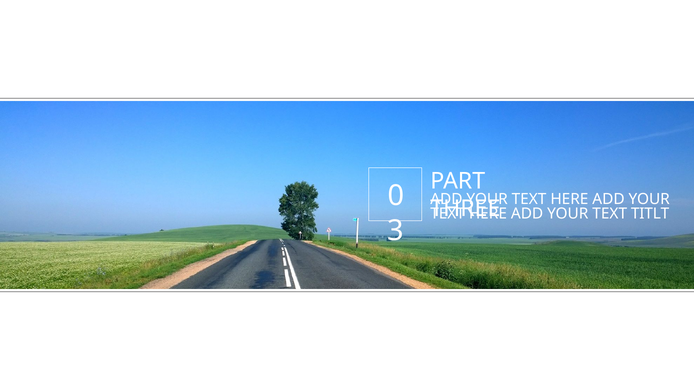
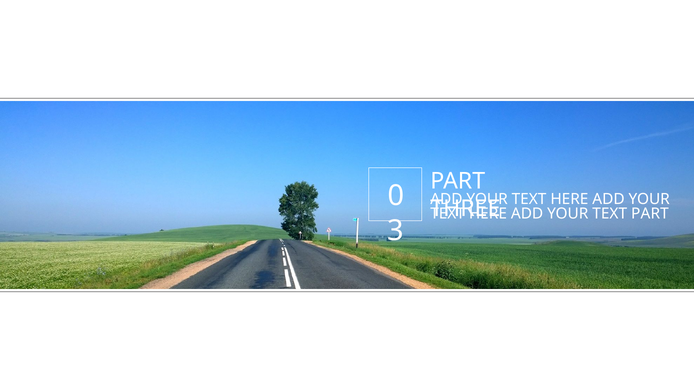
TEXT TITLT: TITLT -> PART (650, 214)
